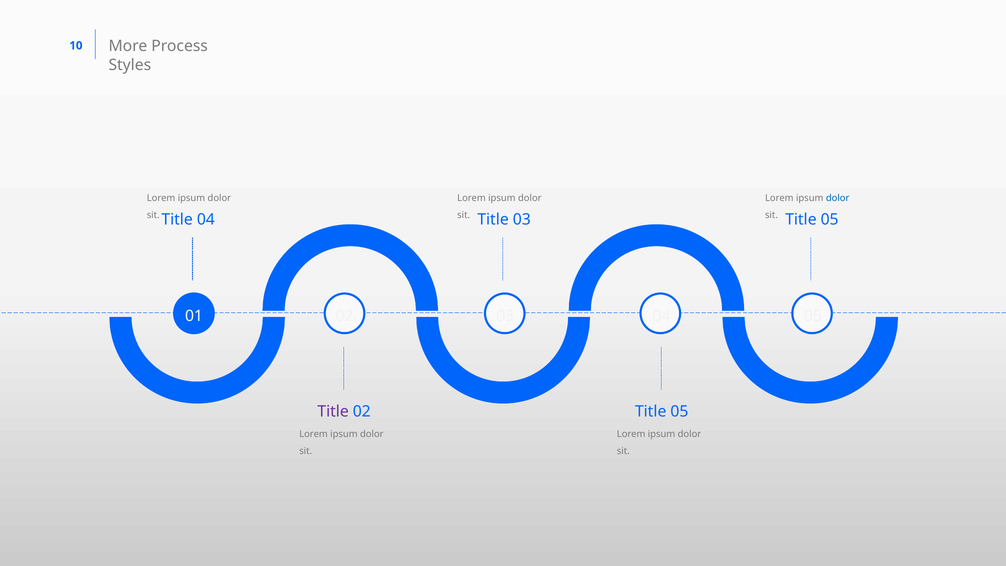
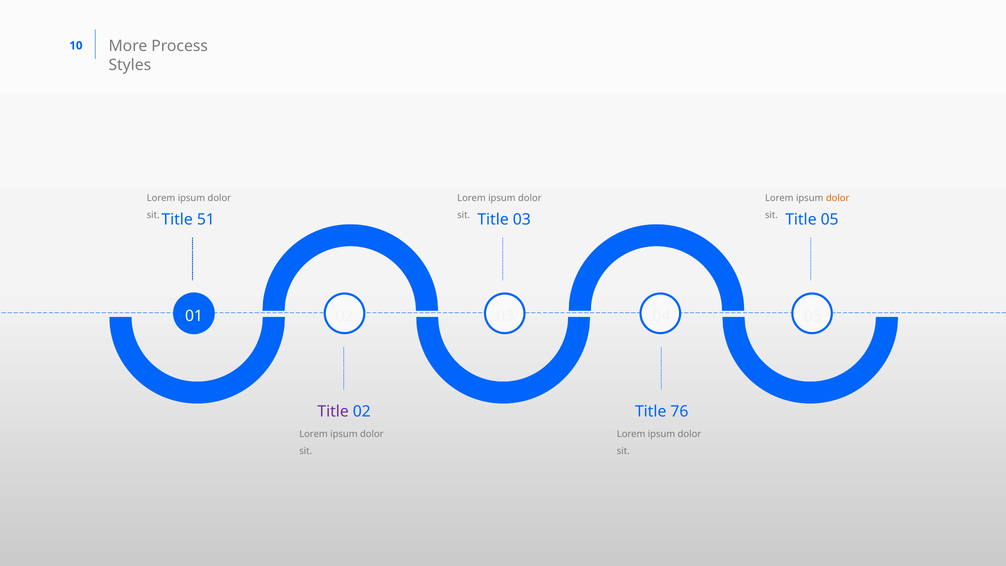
dolor colour: blue -> orange (838, 198)
Title 04: 04 -> 51 (206, 220)
05: 05 -> 76 (679, 412)
